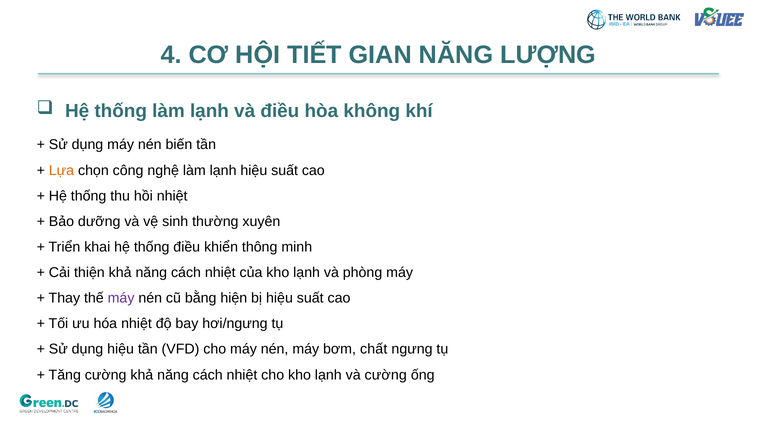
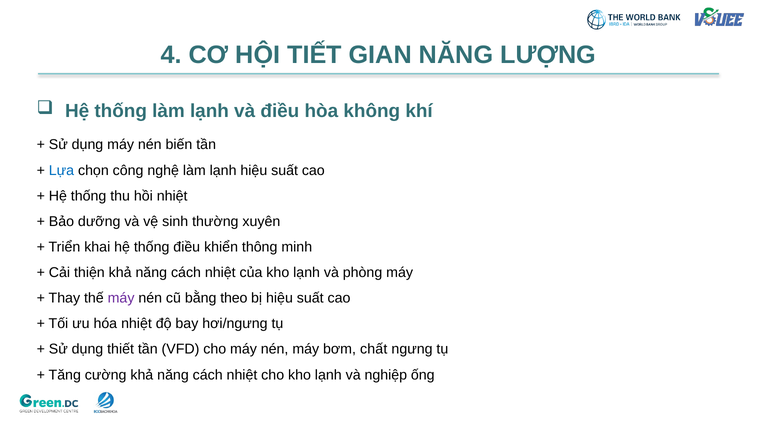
Lựa colour: orange -> blue (61, 170)
hiện: hiện -> theo (234, 298)
dụng hiệu: hiệu -> thiết (121, 349)
và cường: cường -> nghiệp (386, 375)
